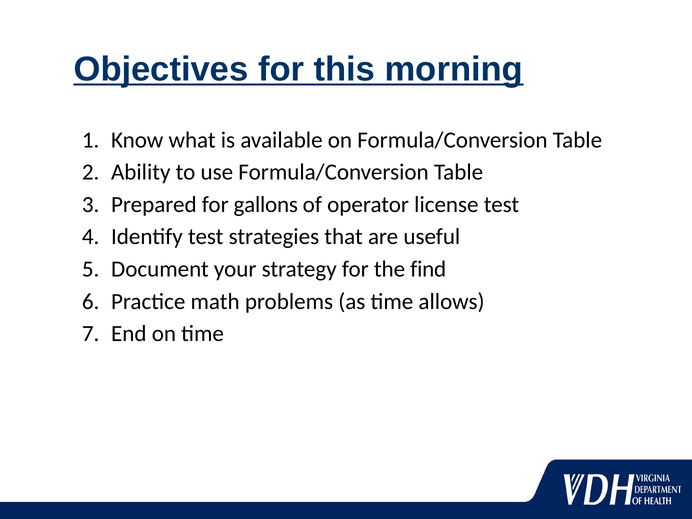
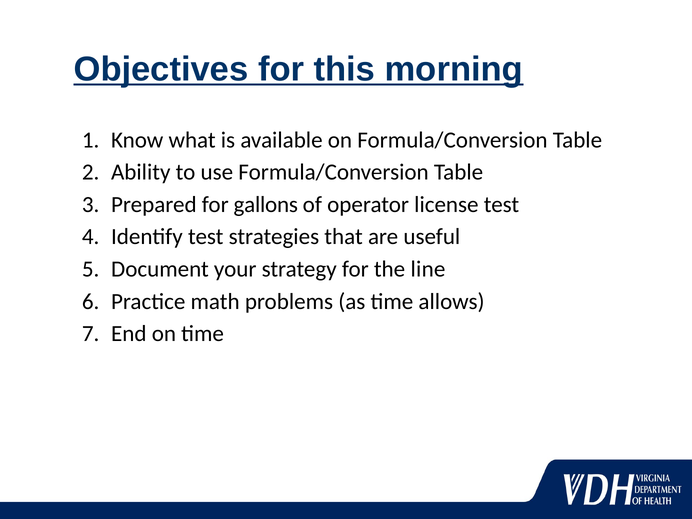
find: find -> line (428, 269)
